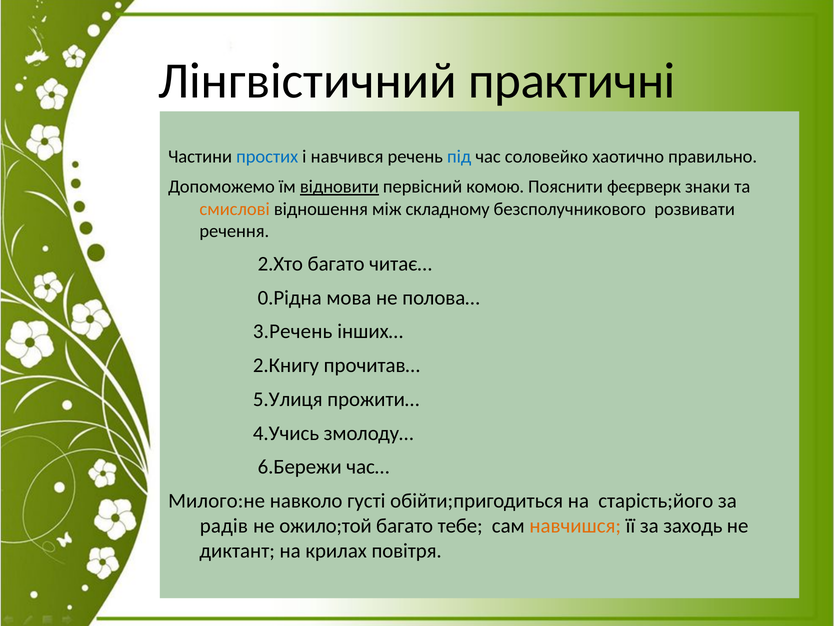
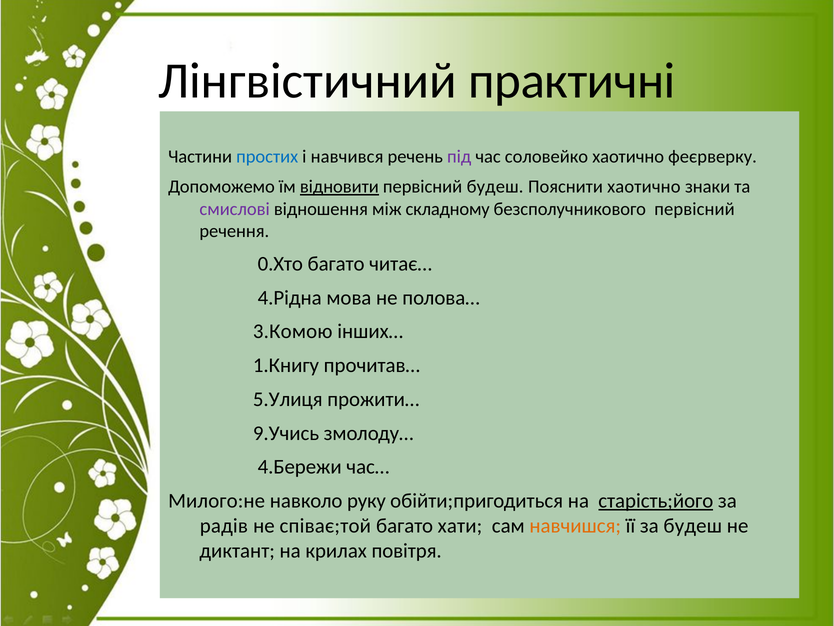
під colour: blue -> purple (459, 157)
правильно: правильно -> феєрверку (713, 157)
первісний комою: комою -> будеш (495, 187)
Пояснити феєрверк: феєрверк -> хаотично (644, 187)
смислові colour: orange -> purple (235, 209)
безсполучникового розвивати: розвивати -> первісний (695, 209)
2.Хто: 2.Хто -> 0.Хто (280, 264)
0.Рідна: 0.Рідна -> 4.Рідна (290, 297)
3.Речень: 3.Речень -> 3.Комою (293, 331)
2.Книгу: 2.Книгу -> 1.Книгу (286, 365)
4.Учись: 4.Учись -> 9.Учись (286, 433)
6.Бережи: 6.Бережи -> 4.Бережи (300, 467)
густі: густі -> руку (366, 500)
старість;його underline: none -> present (656, 500)
ожило;той: ожило;той -> співає;той (325, 525)
тебе: тебе -> хати (460, 525)
за заходь: заходь -> будеш (693, 525)
